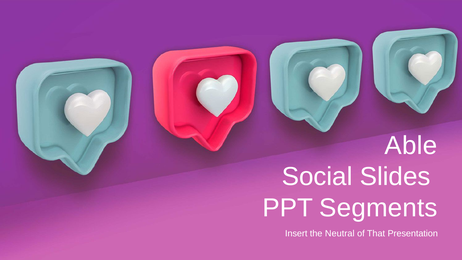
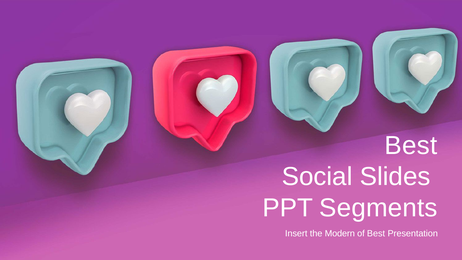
Able: Able -> Best (411, 145)
Neutral: Neutral -> Modern (340, 234)
of That: That -> Best (376, 234)
